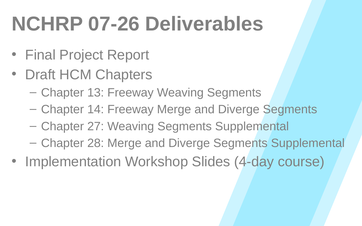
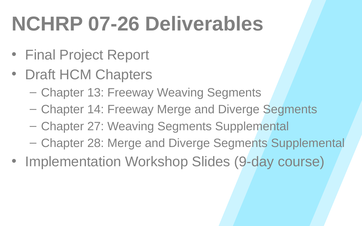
4-day: 4-day -> 9-day (254, 162)
